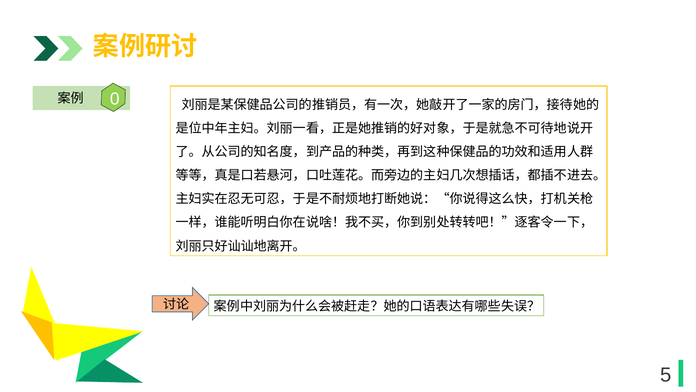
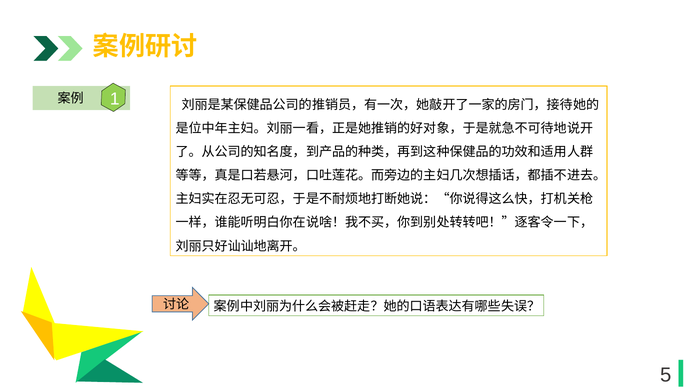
0: 0 -> 1 (115, 99)
